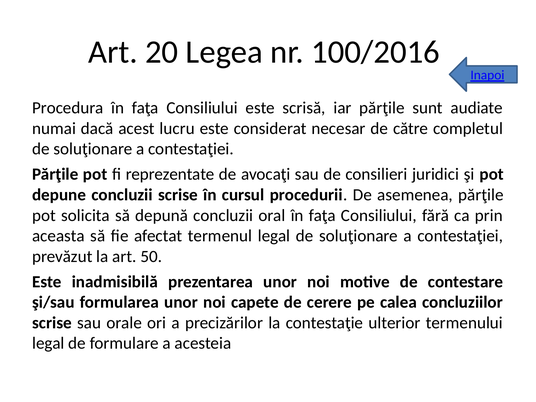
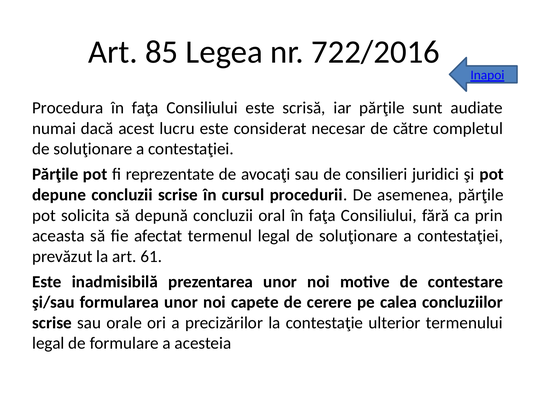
20: 20 -> 85 (162, 52)
100/2016: 100/2016 -> 722/2016 (376, 52)
50: 50 -> 61 (151, 256)
